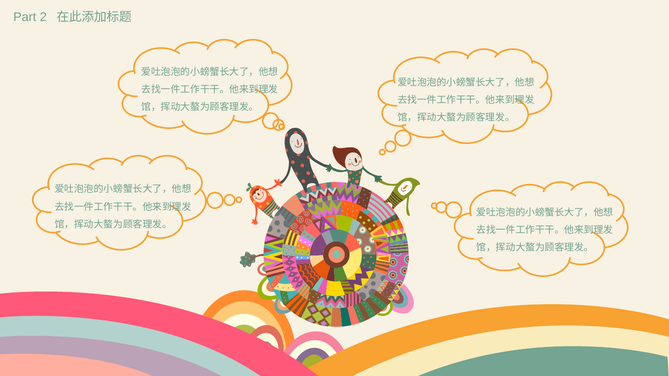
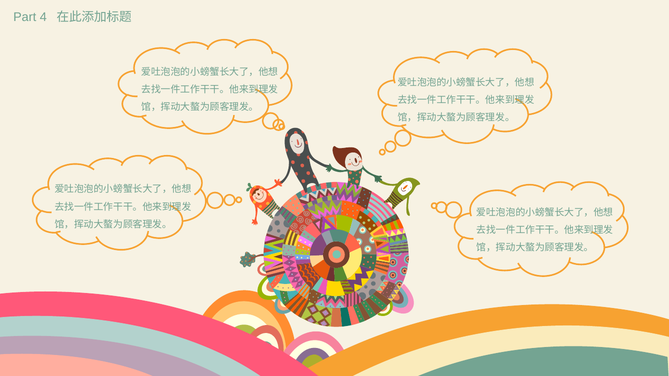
2: 2 -> 4 (43, 17)
